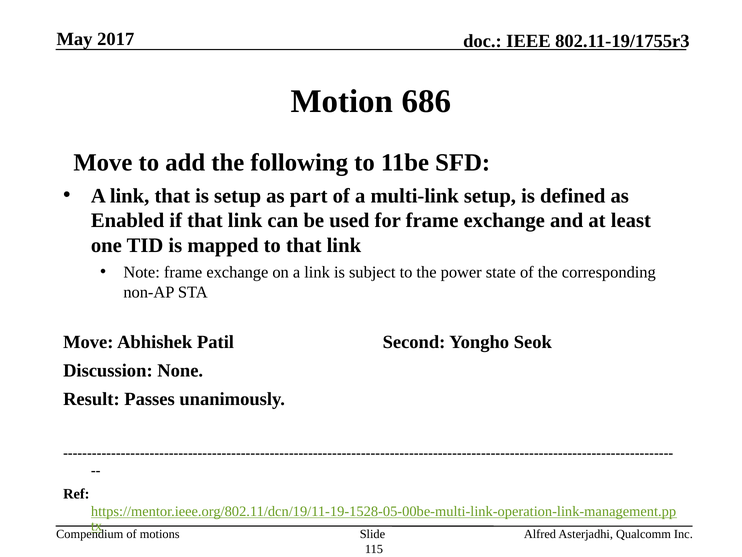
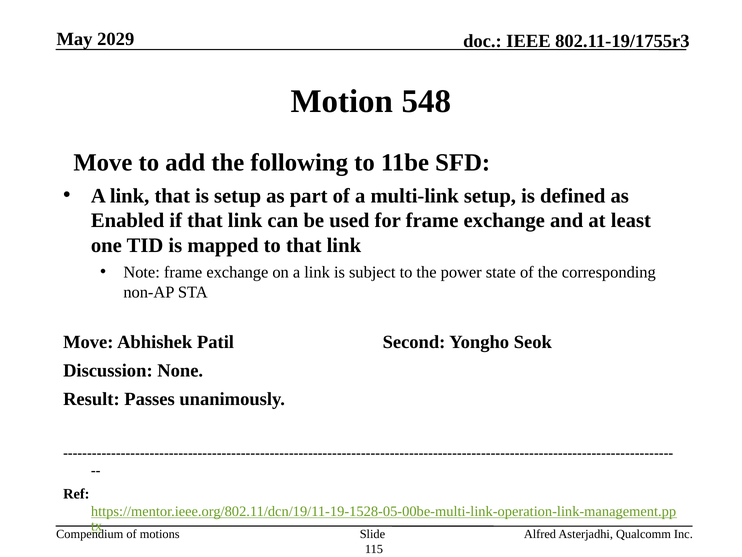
2017: 2017 -> 2029 (116, 39)
686: 686 -> 548 (426, 101)
